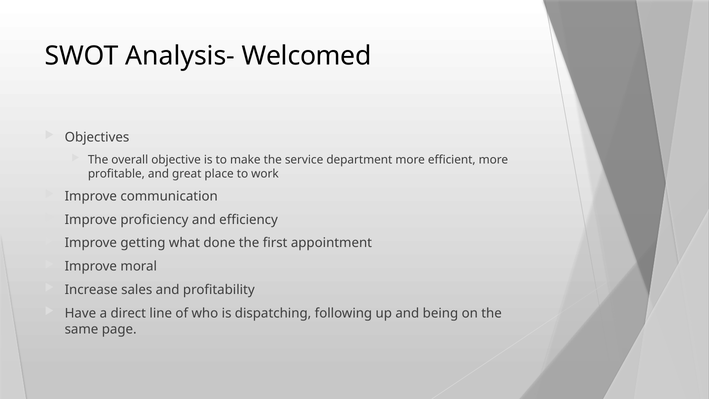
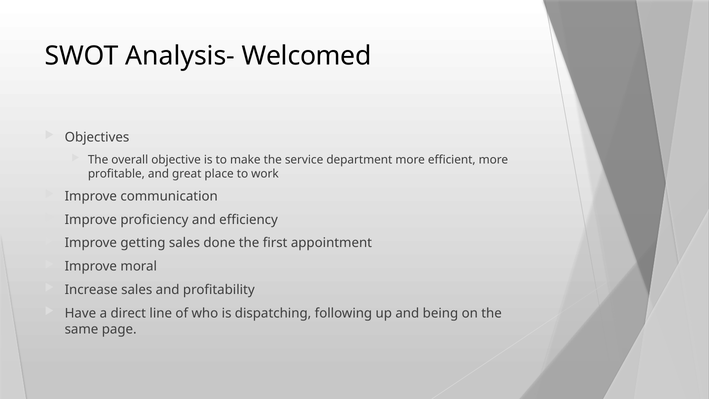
getting what: what -> sales (184, 243)
